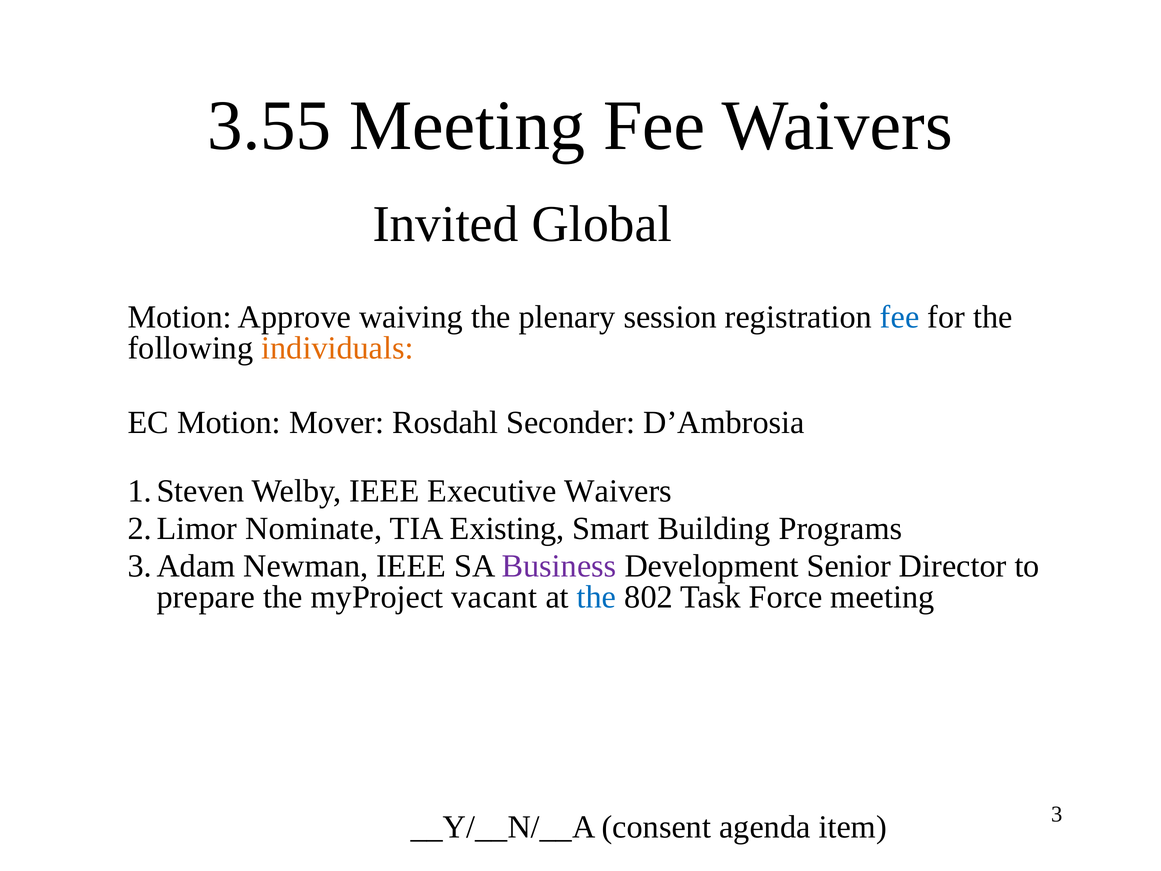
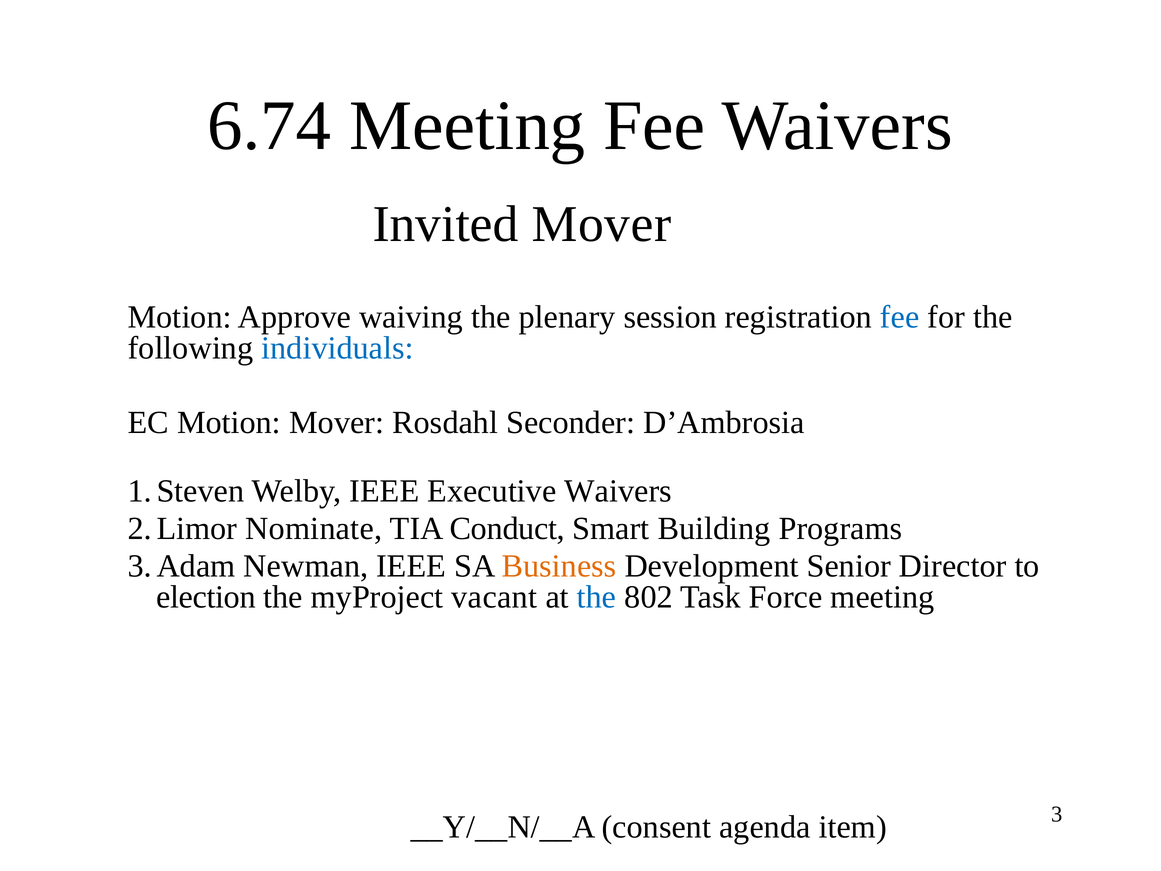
3.55: 3.55 -> 6.74 (269, 126)
Invited Global: Global -> Mover (601, 224)
individuals colour: orange -> blue (337, 348)
Existing: Existing -> Conduct (507, 528)
Business colour: purple -> orange (559, 566)
prepare: prepare -> election (206, 597)
